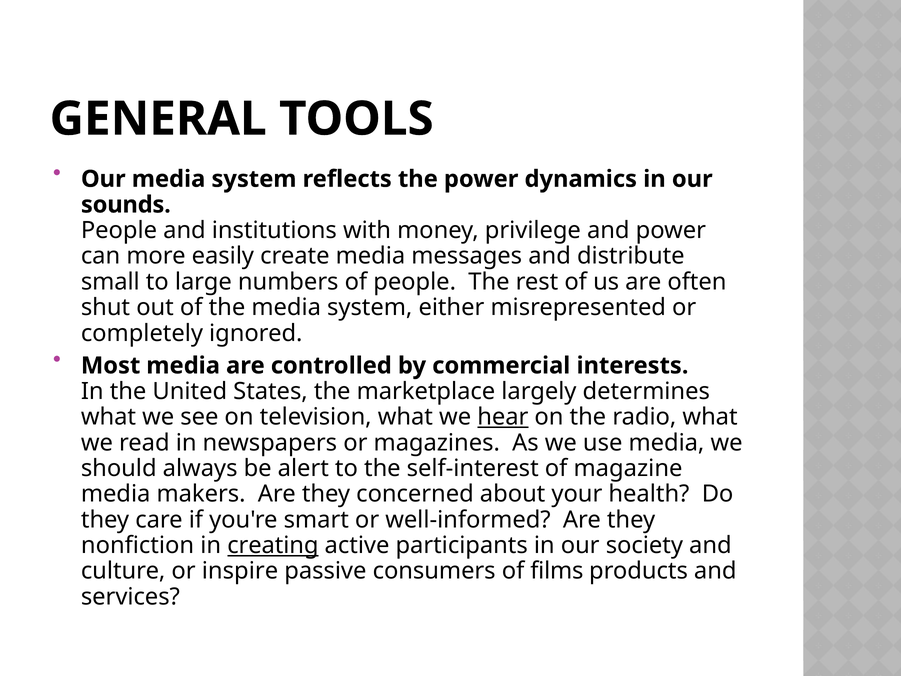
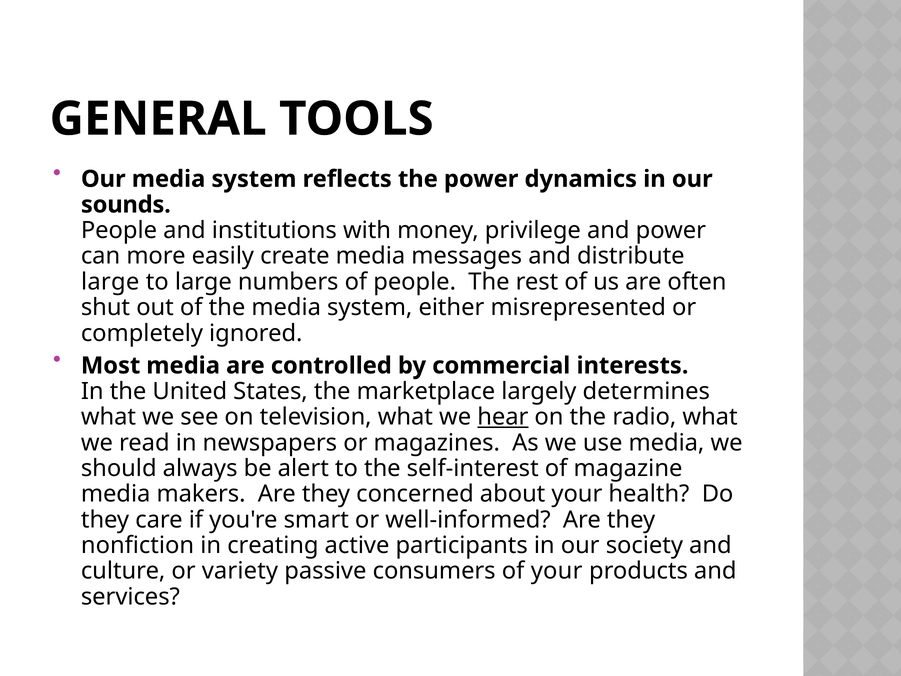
small: small -> large (110, 282)
creating underline: present -> none (273, 545)
inspire: inspire -> variety (240, 571)
of films: films -> your (557, 571)
